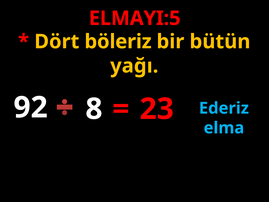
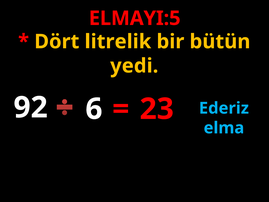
böleriz: böleriz -> litrelik (118, 42)
yağı: yağı -> yedi (134, 66)
8: 8 -> 6 (94, 109)
